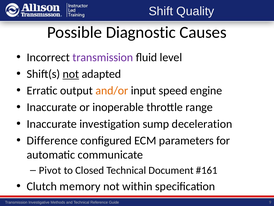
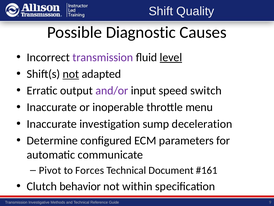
level underline: none -> present (171, 57)
and/or colour: orange -> purple (112, 90)
engine: engine -> switch (206, 90)
range: range -> menu (199, 107)
Difference: Difference -> Determine (52, 140)
Closed: Closed -> Forces (90, 170)
memory: memory -> behavior (80, 186)
